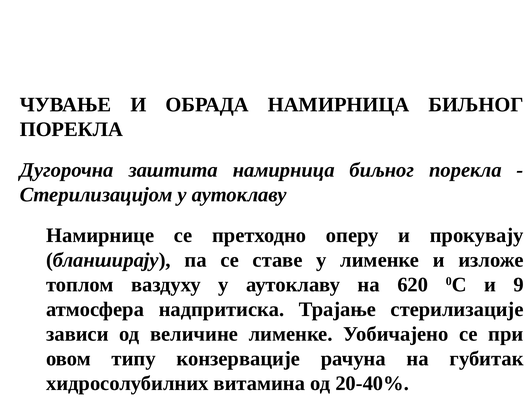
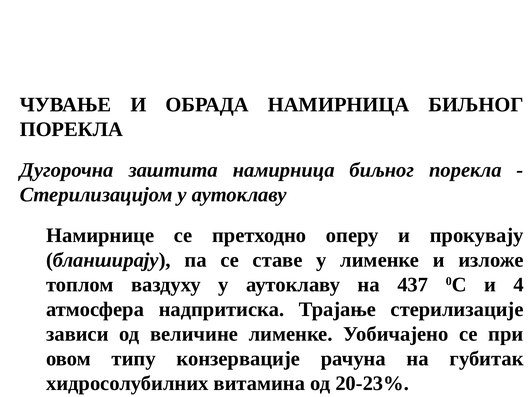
620: 620 -> 437 (413, 284)
9: 9 -> 4 (519, 284)
20-40%: 20-40% -> 20-23% (372, 383)
